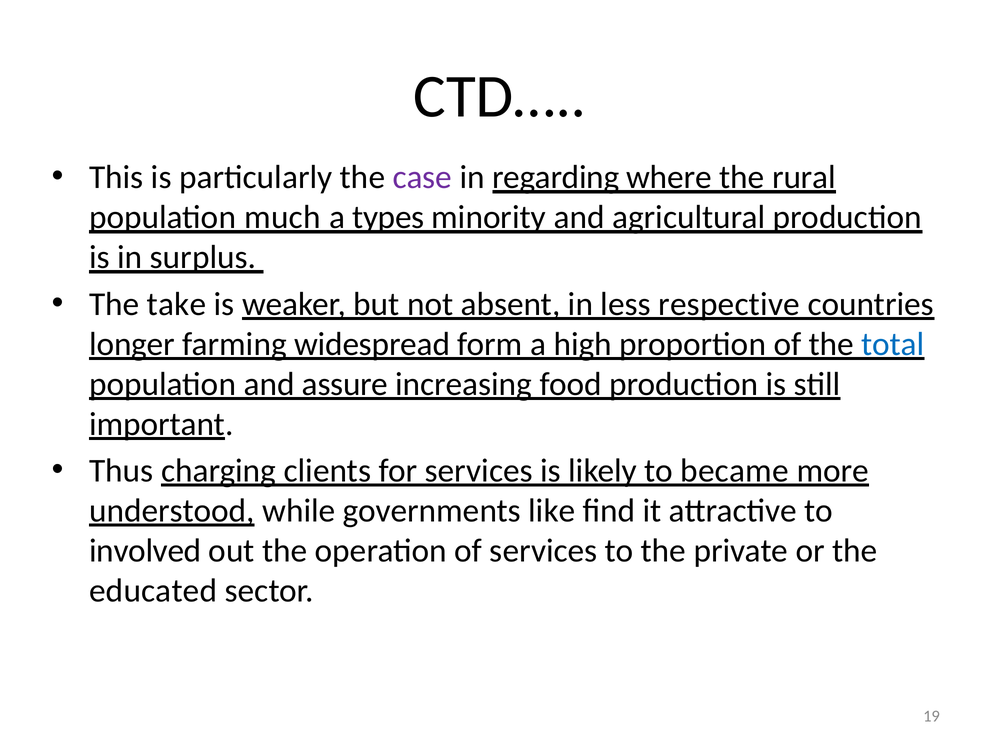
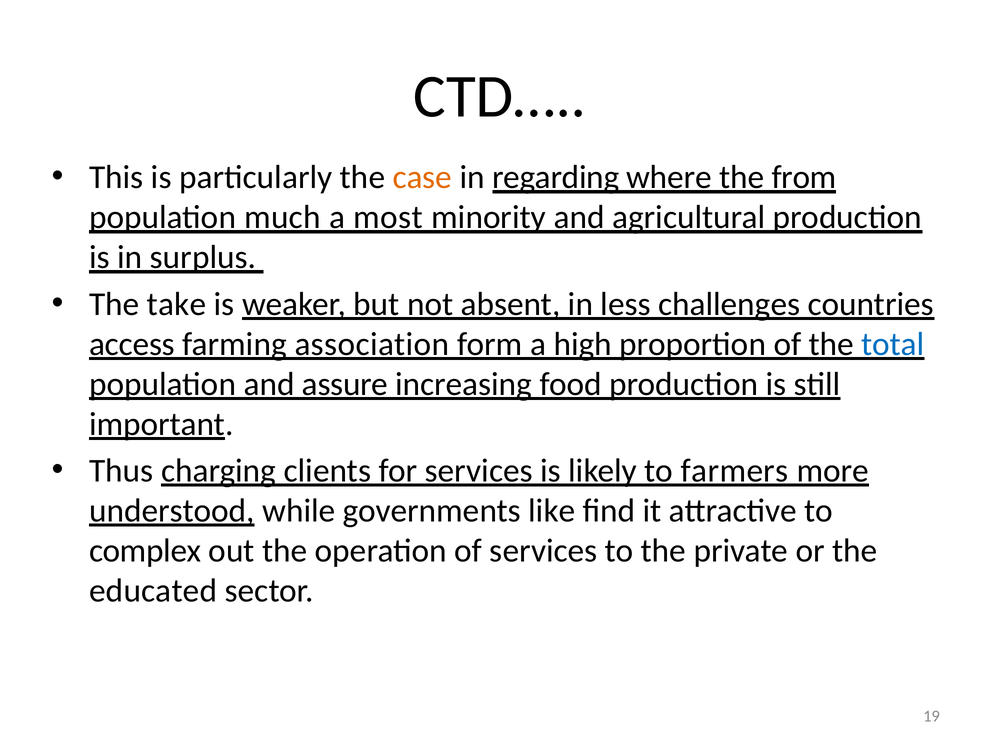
case colour: purple -> orange (422, 177)
rural: rural -> from (804, 177)
types: types -> most (388, 217)
respective: respective -> challenges (729, 304)
longer: longer -> access (132, 344)
widespread: widespread -> association (372, 344)
became: became -> farmers (735, 471)
involved: involved -> complex (145, 551)
